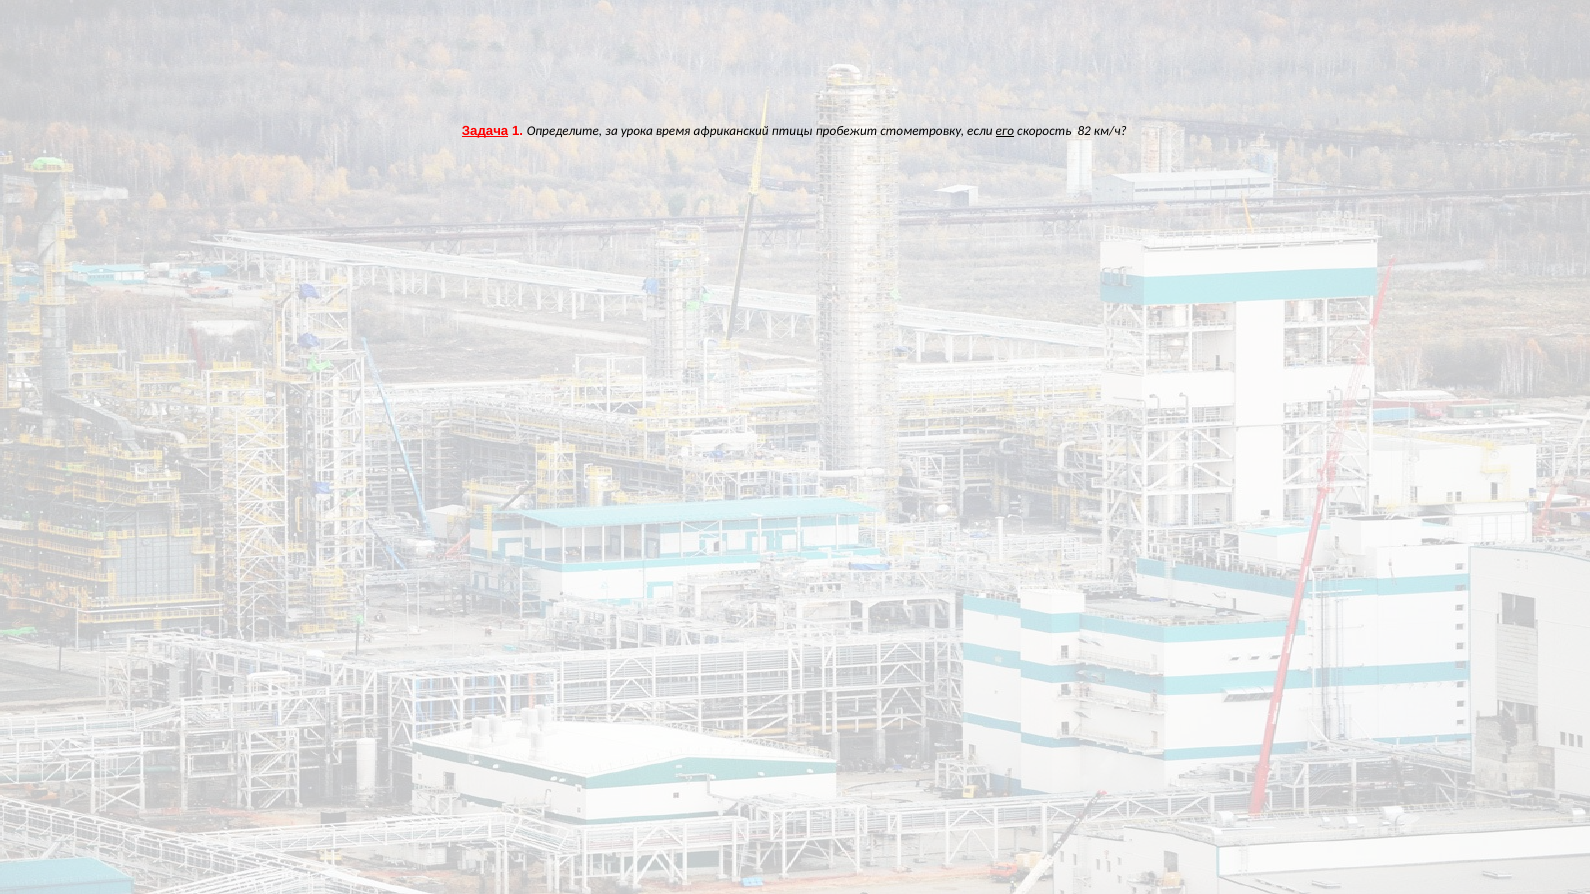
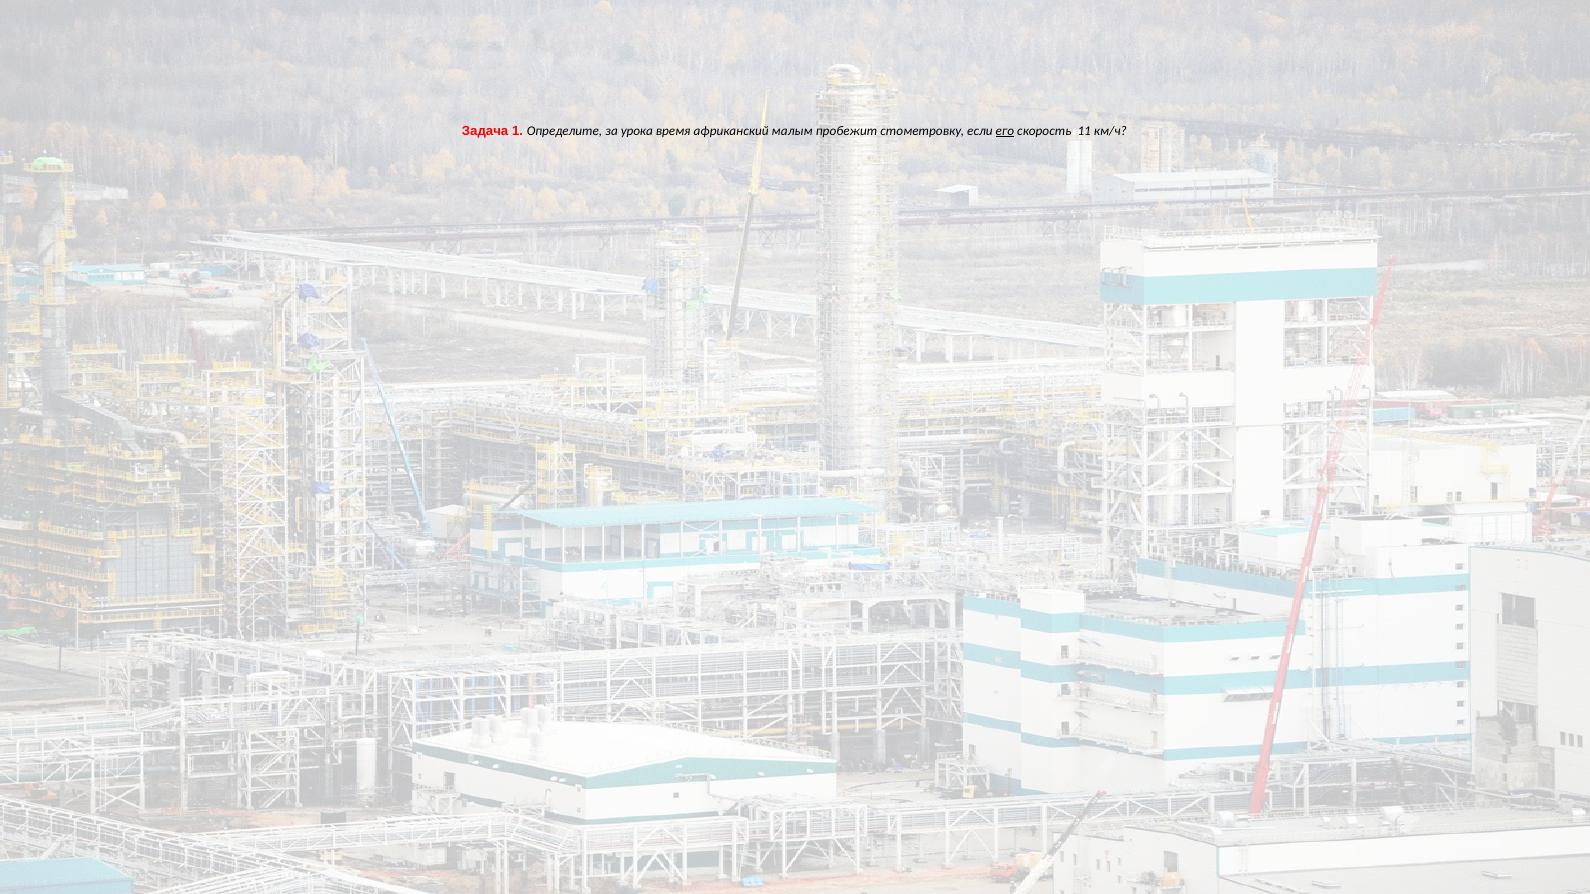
Задача underline: present -> none (485, 131)
птицы: птицы -> малым (792, 131)
82: 82 -> 11 (1084, 131)
